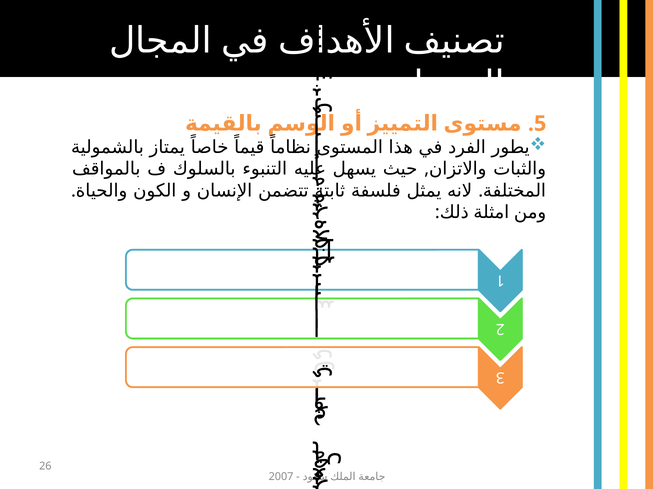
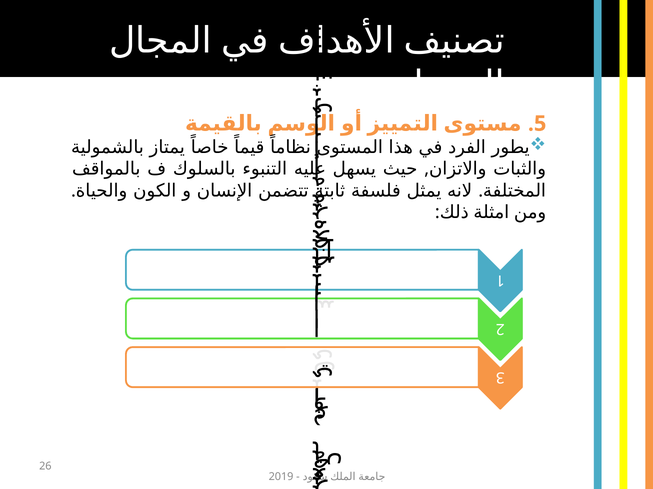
2007: 2007 -> 2019 (281, 477)
